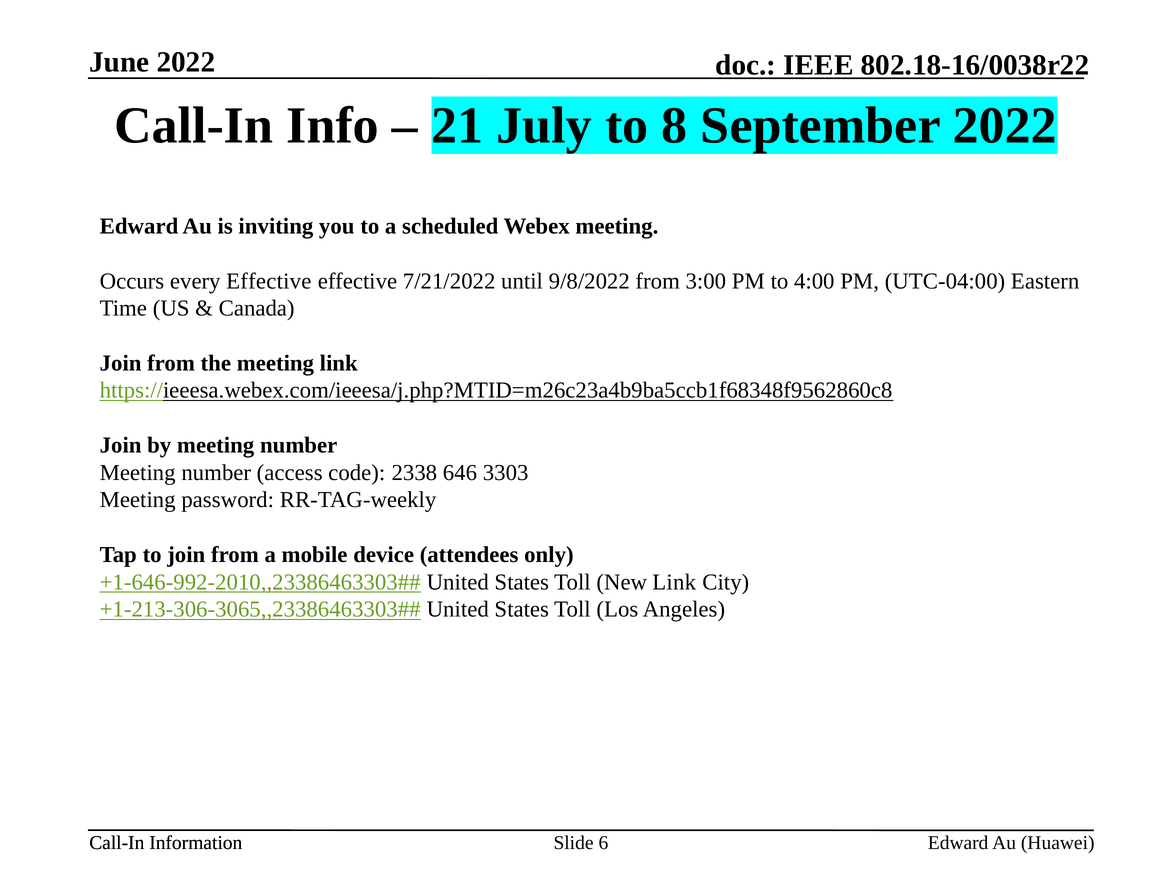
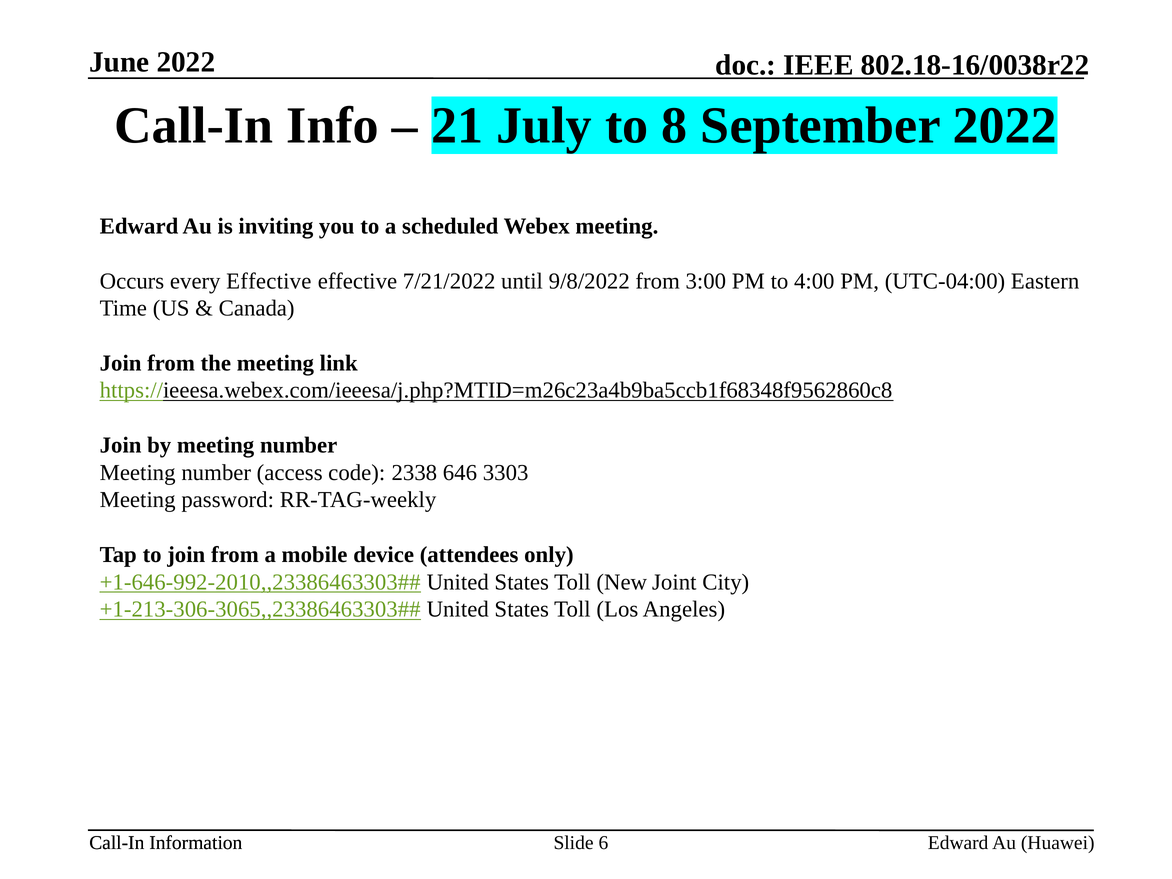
New Link: Link -> Joint (674, 582)
